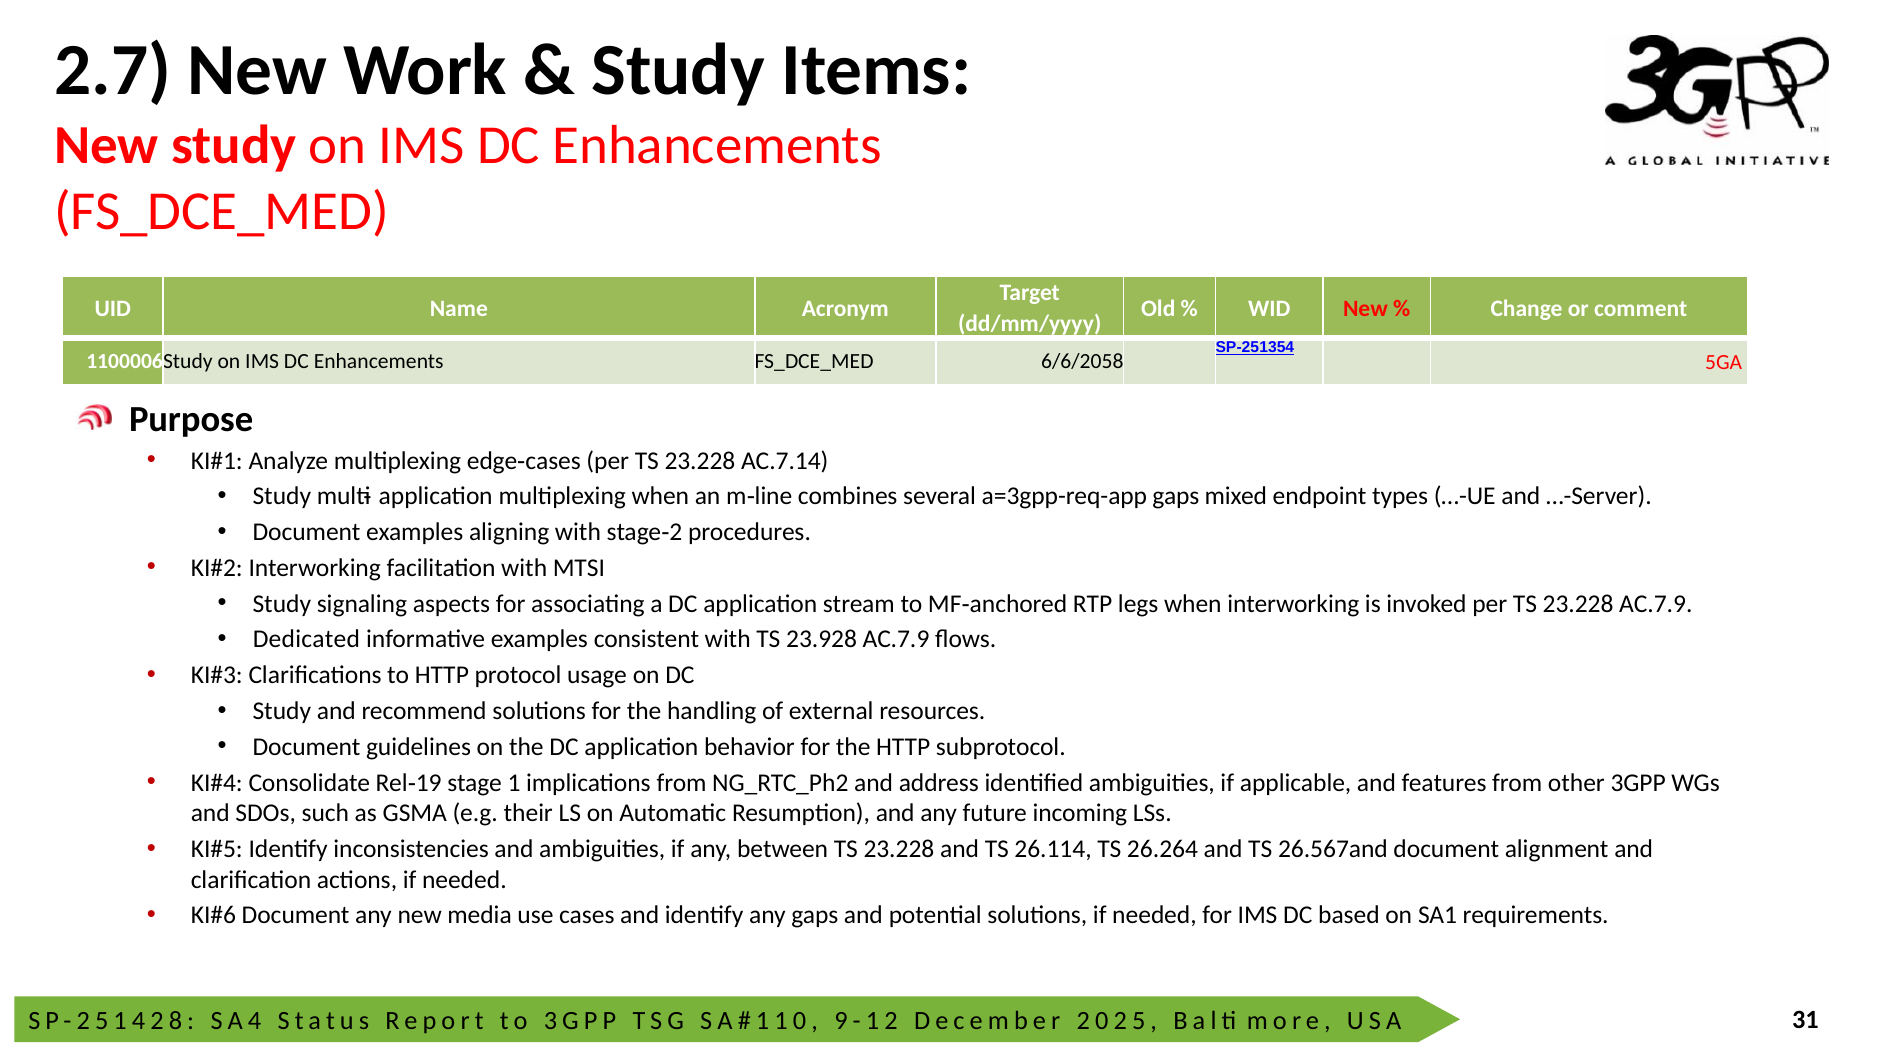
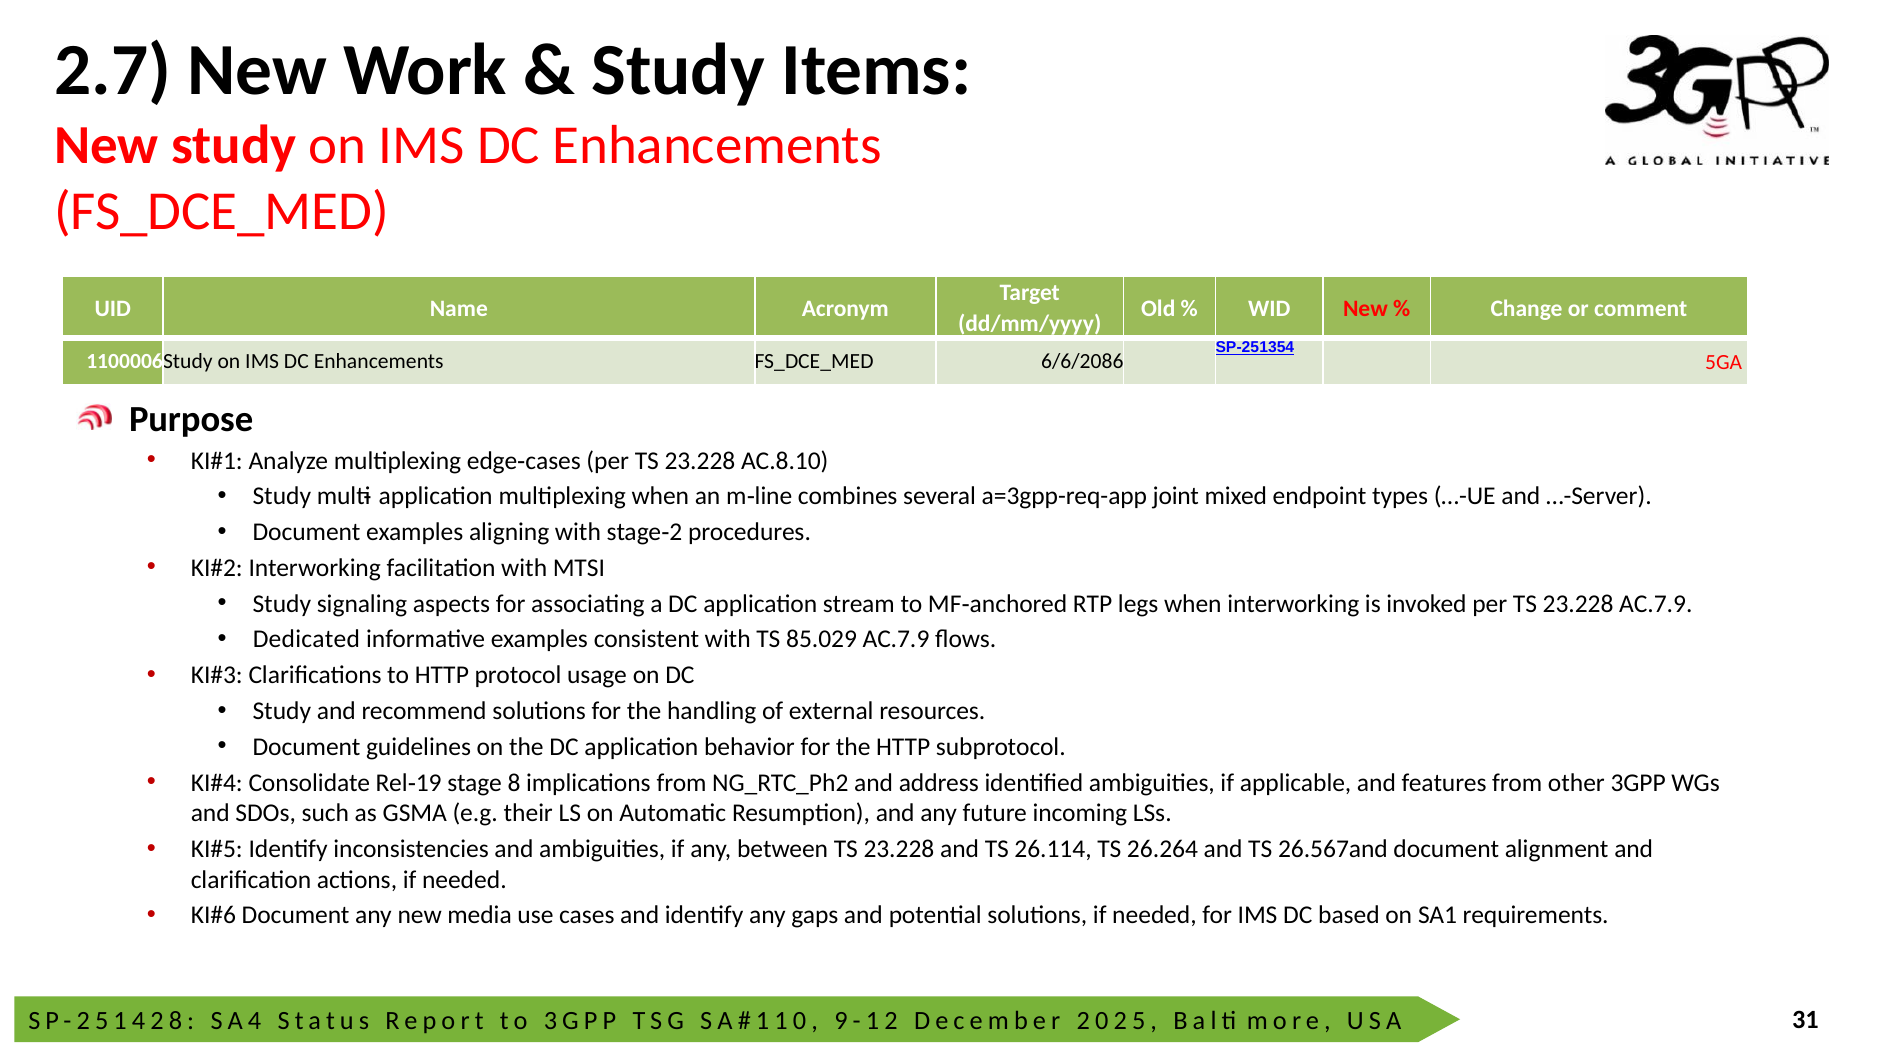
6/6/2058: 6/6/2058 -> 6/6/2086 (1082, 362)
AC.7.14: AC.7.14 -> AC.8.10 (785, 461)
a=3gpp-req-app gaps: gaps -> joint (1176, 496)
23.928: 23.928 -> 85.029 (822, 639)
1: 1 -> 8 (514, 782)
